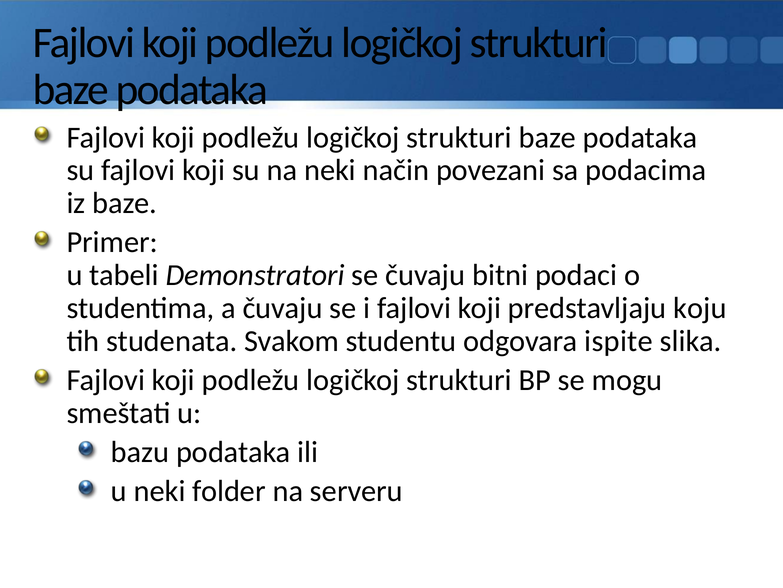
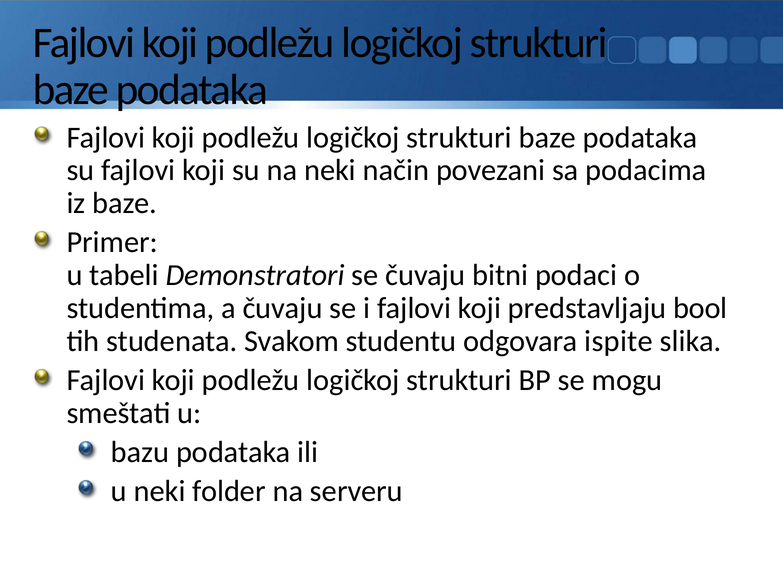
koju: koju -> bool (700, 308)
